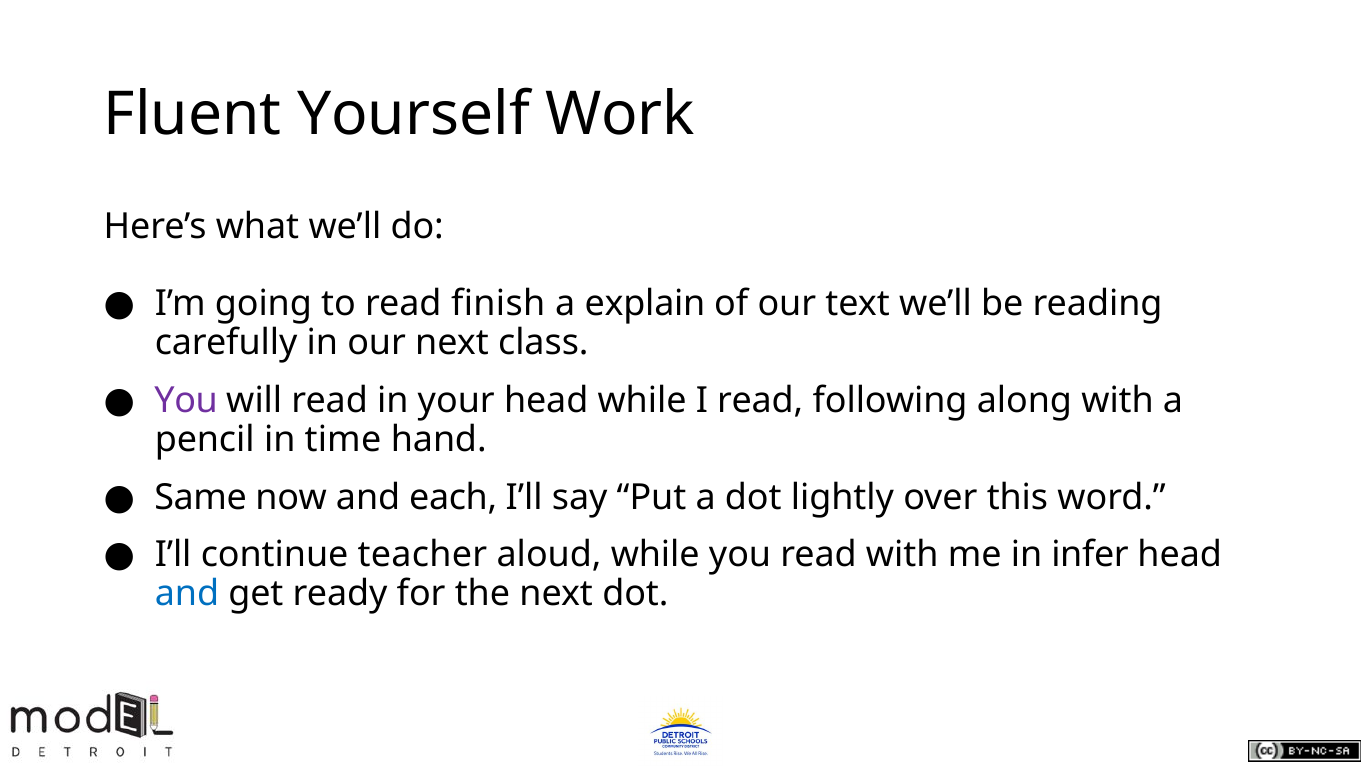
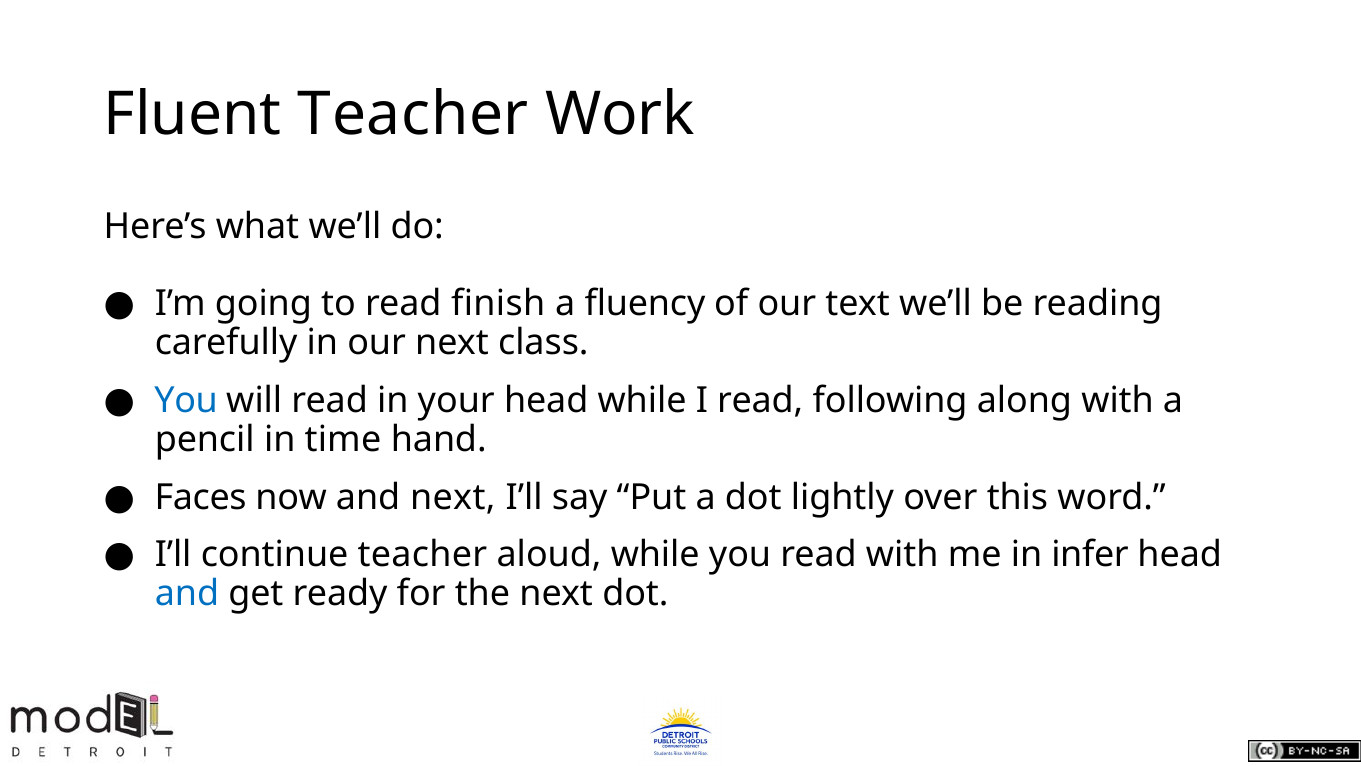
Fluent Yourself: Yourself -> Teacher (413, 114)
explain: explain -> fluency (645, 304)
You colour: purple -> blue (186, 400)
Same: Same -> Faces (201, 497)
and each: each -> next (453, 497)
